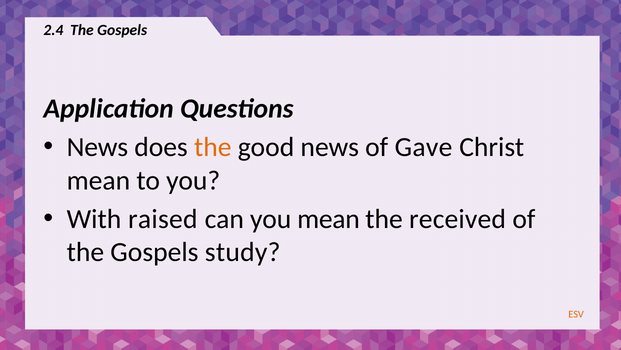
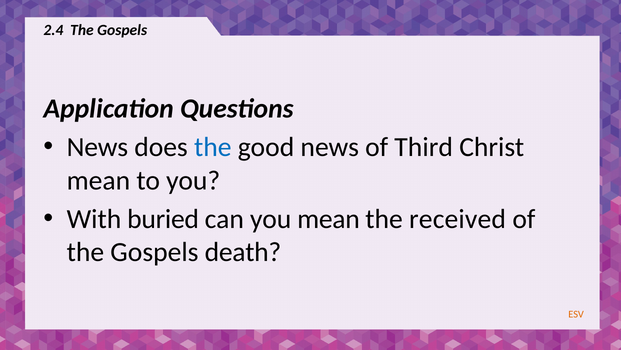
the colour: orange -> blue (213, 147)
Gave: Gave -> Third (424, 147)
raised: raised -> buried (163, 219)
study: study -> death (243, 252)
